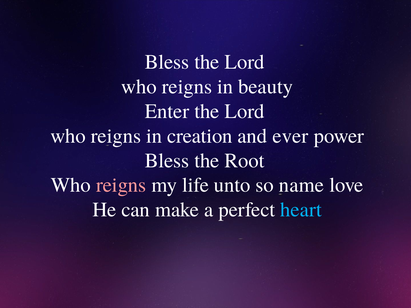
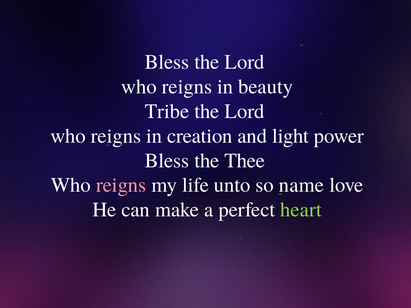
Enter: Enter -> Tribe (167, 111)
ever: ever -> light (291, 136)
Root: Root -> Thee (245, 161)
heart colour: light blue -> light green (301, 210)
